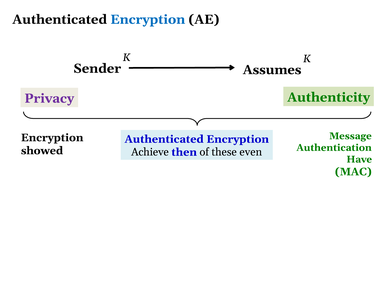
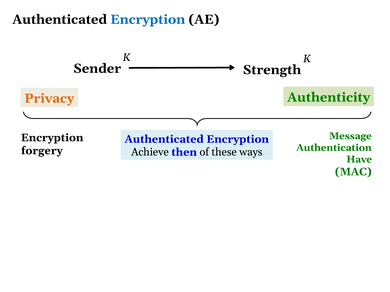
Assumes: Assumes -> Strength (272, 70)
Privacy colour: purple -> orange (49, 99)
showed: showed -> forgery (42, 151)
even: even -> ways (251, 152)
